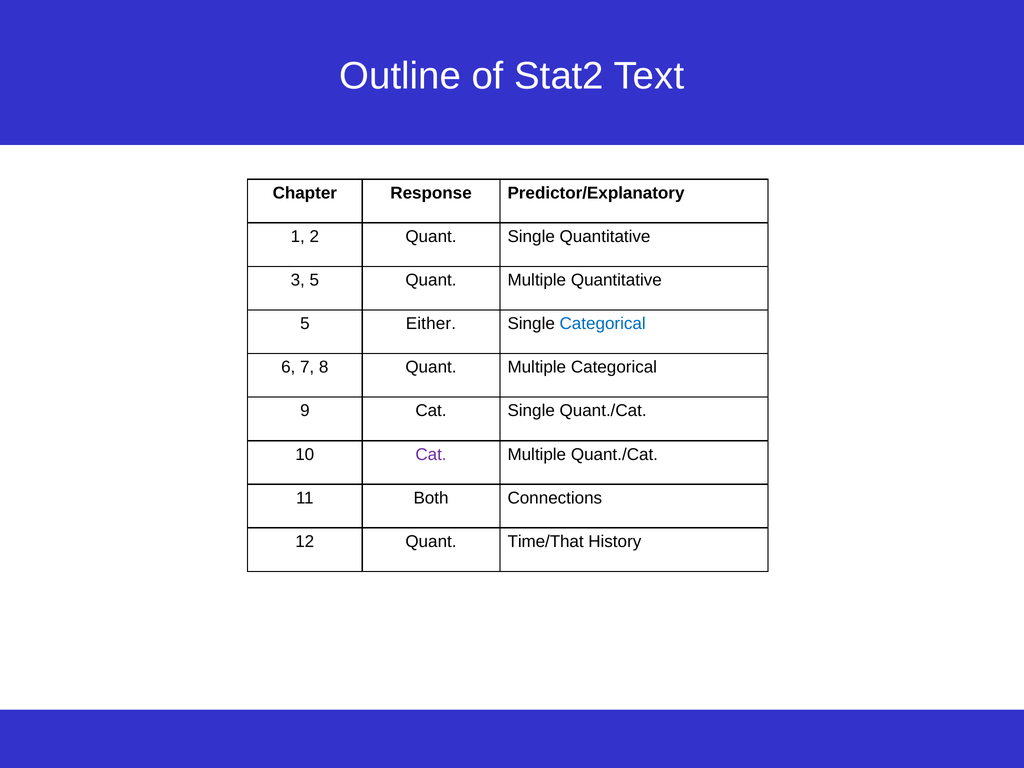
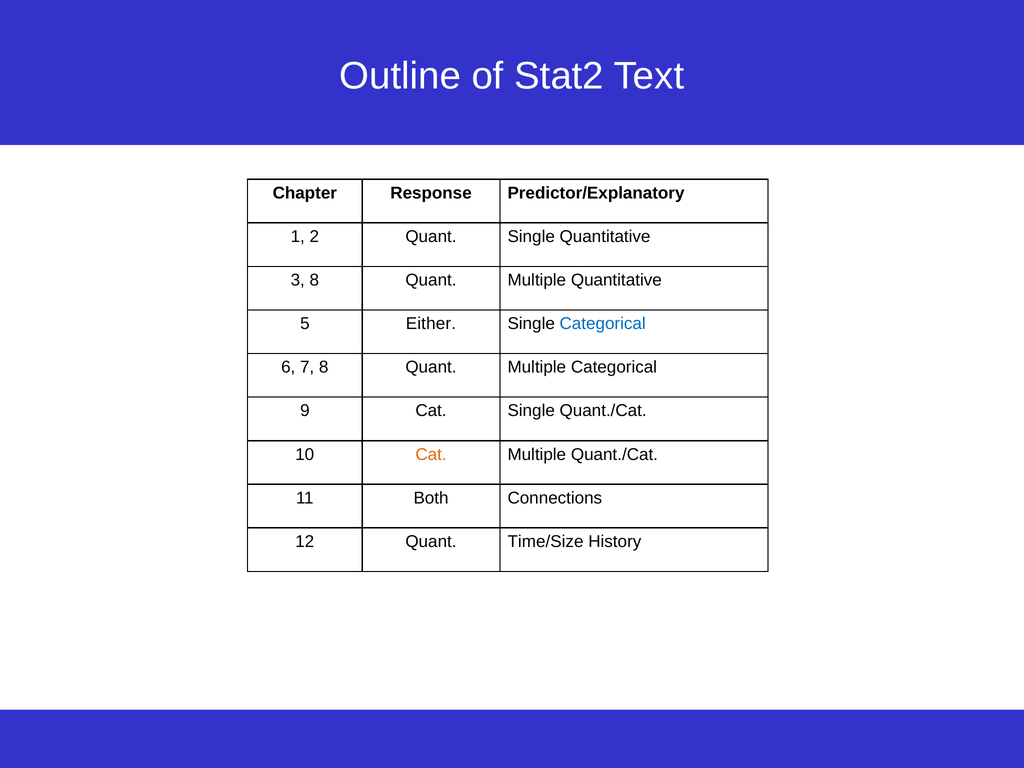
3 5: 5 -> 8 (314, 280)
Cat colour: purple -> orange (431, 454)
Time/That: Time/That -> Time/Size (546, 542)
